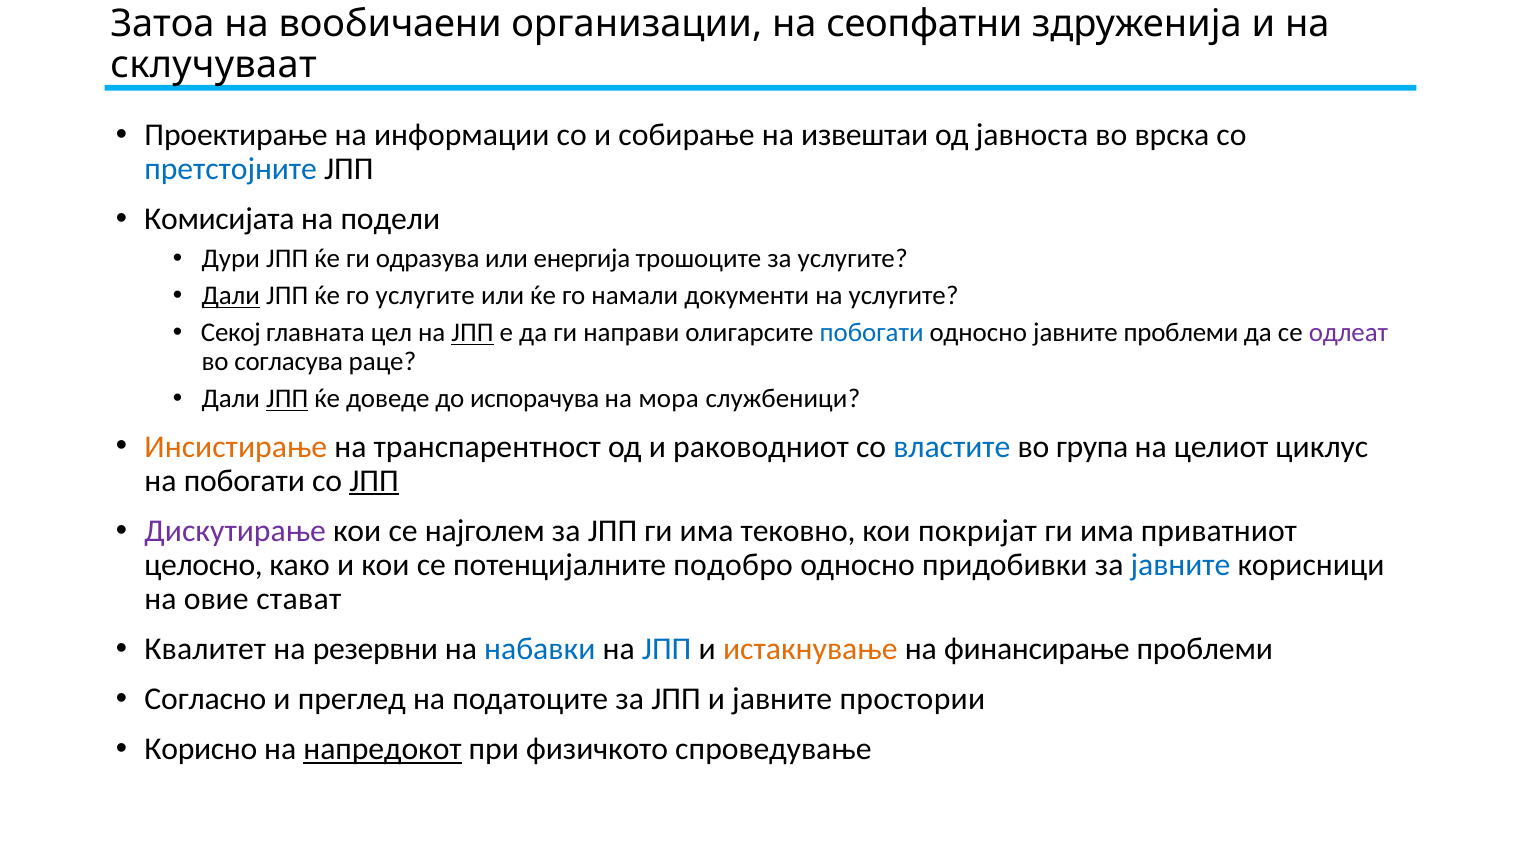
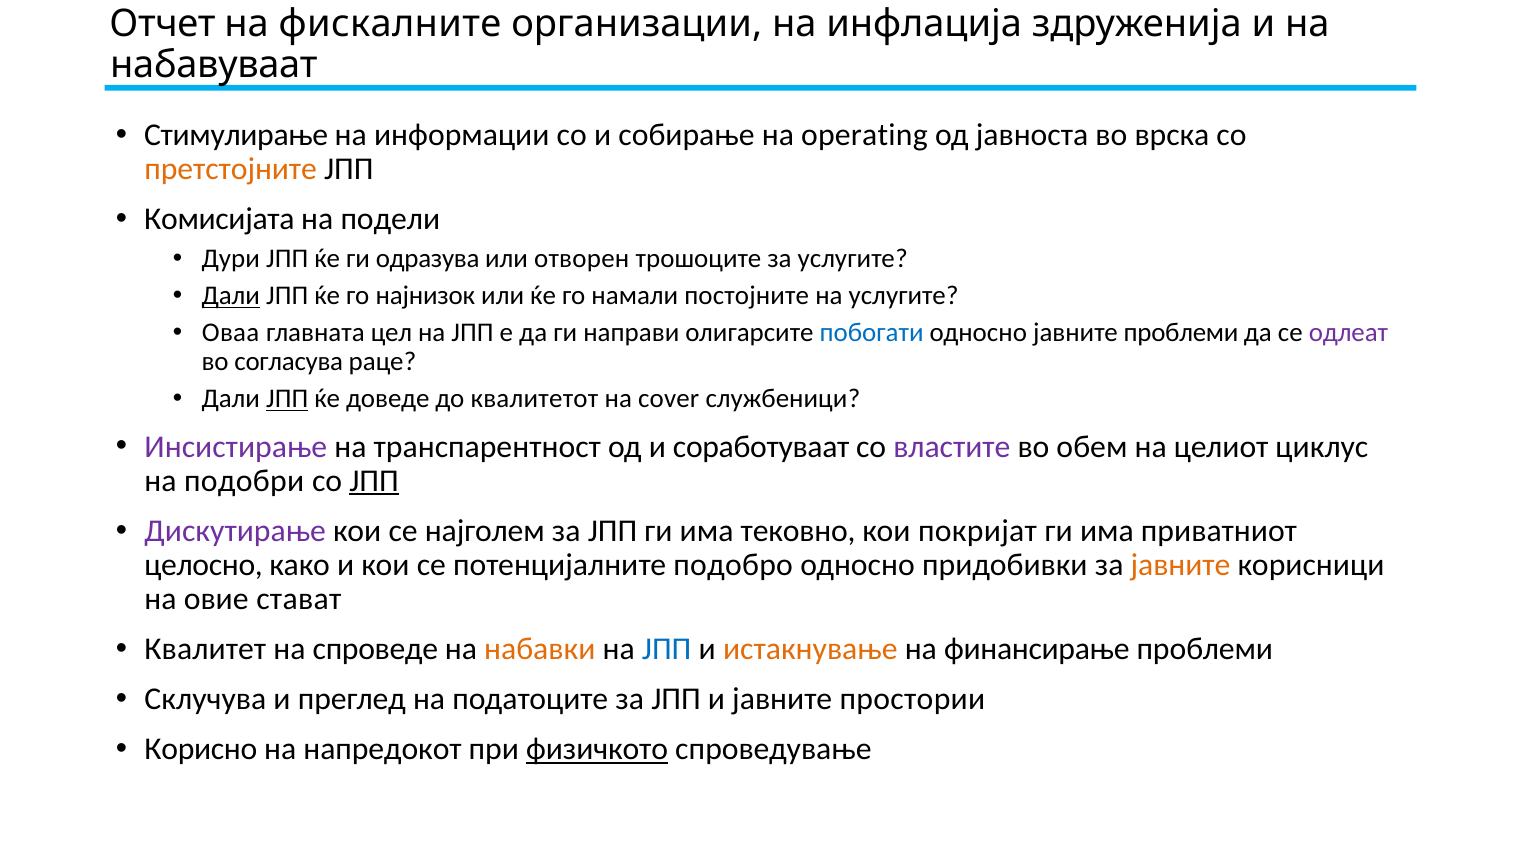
Затоа: Затоа -> Отчет (163, 24)
вообичаени: вообичаени -> фискалните (390, 24)
сеопфатни: сеопфатни -> инфлација (924, 24)
склучуваат: склучуваат -> набавуваат (214, 65)
Проектирање: Проектирање -> Стимулирање (236, 135)
извештаи: извештаи -> operating (864, 135)
претстојните colour: blue -> orange (231, 170)
енергија: енергија -> отворен (582, 259)
го услугите: услугите -> најнизок (425, 296)
документи: документи -> постојните (747, 296)
Секој: Секој -> Оваа (231, 333)
ЈПП underline: present -> none (473, 333)
испорачува: испорачува -> квалитетот (534, 399)
мора: мора -> cover (669, 399)
Инсистирање colour: orange -> purple (236, 447)
раководниот: раководниот -> соработуваат (761, 447)
властите colour: blue -> purple (952, 447)
група: група -> обем (1092, 447)
на побогати: побогати -> подобри (244, 481)
јавните colour: blue -> orange (1181, 565)
резервни: резервни -> спроведе (375, 650)
набавки colour: blue -> orange (540, 650)
Согласно: Согласно -> Склучува (205, 700)
напредокот underline: present -> none (383, 750)
физичкото underline: none -> present (597, 750)
